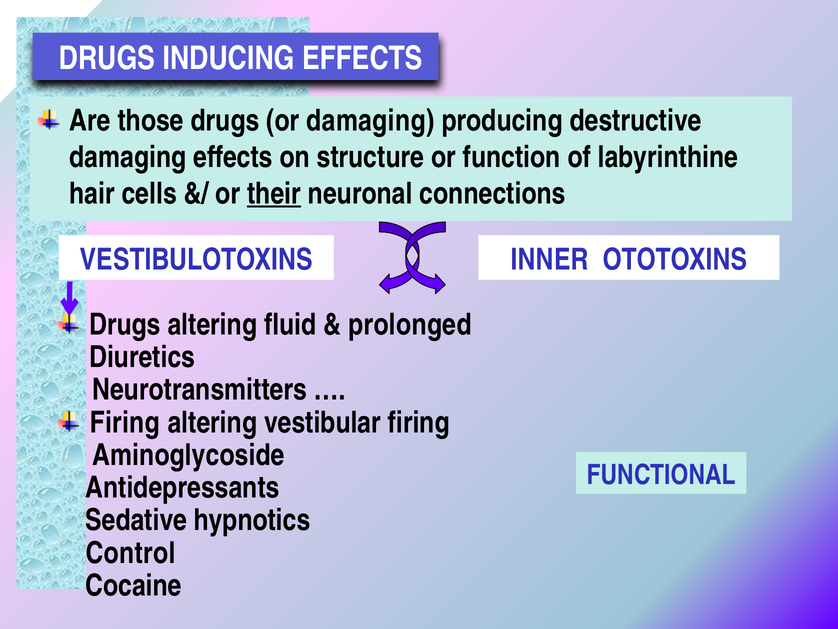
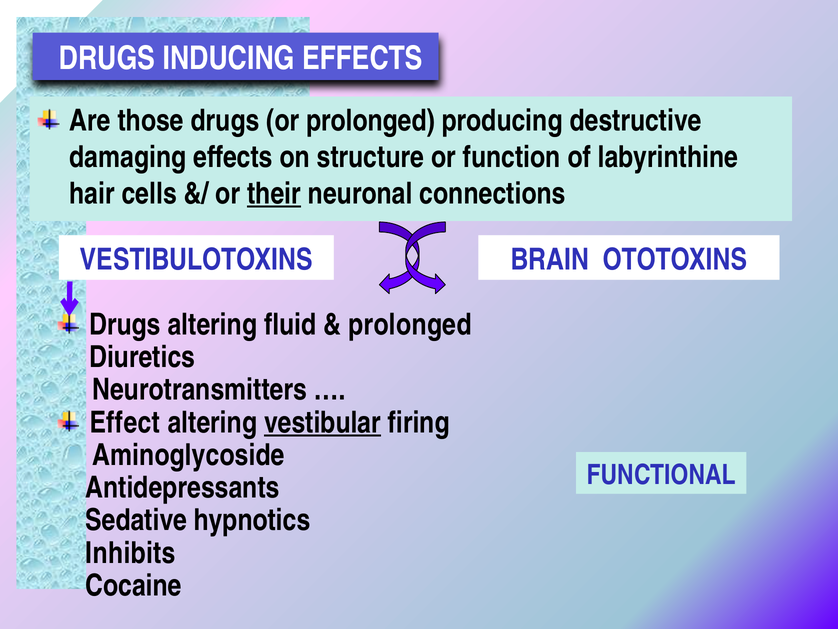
or damaging: damaging -> prolonged (371, 121)
INNER: INNER -> BRAIN (550, 259)
Firing: Firing -> Effect (125, 422)
vestibular underline: none -> present (322, 422)
Control: Control -> Inhibits (131, 553)
